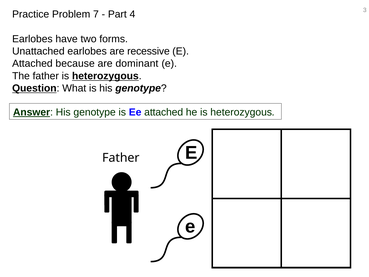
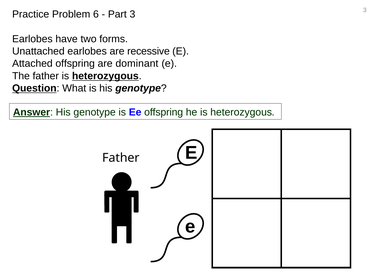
7: 7 -> 6 (96, 14)
Part 4: 4 -> 3 (132, 14)
Attached because: because -> offspring (75, 64)
Ee attached: attached -> offspring (164, 112)
